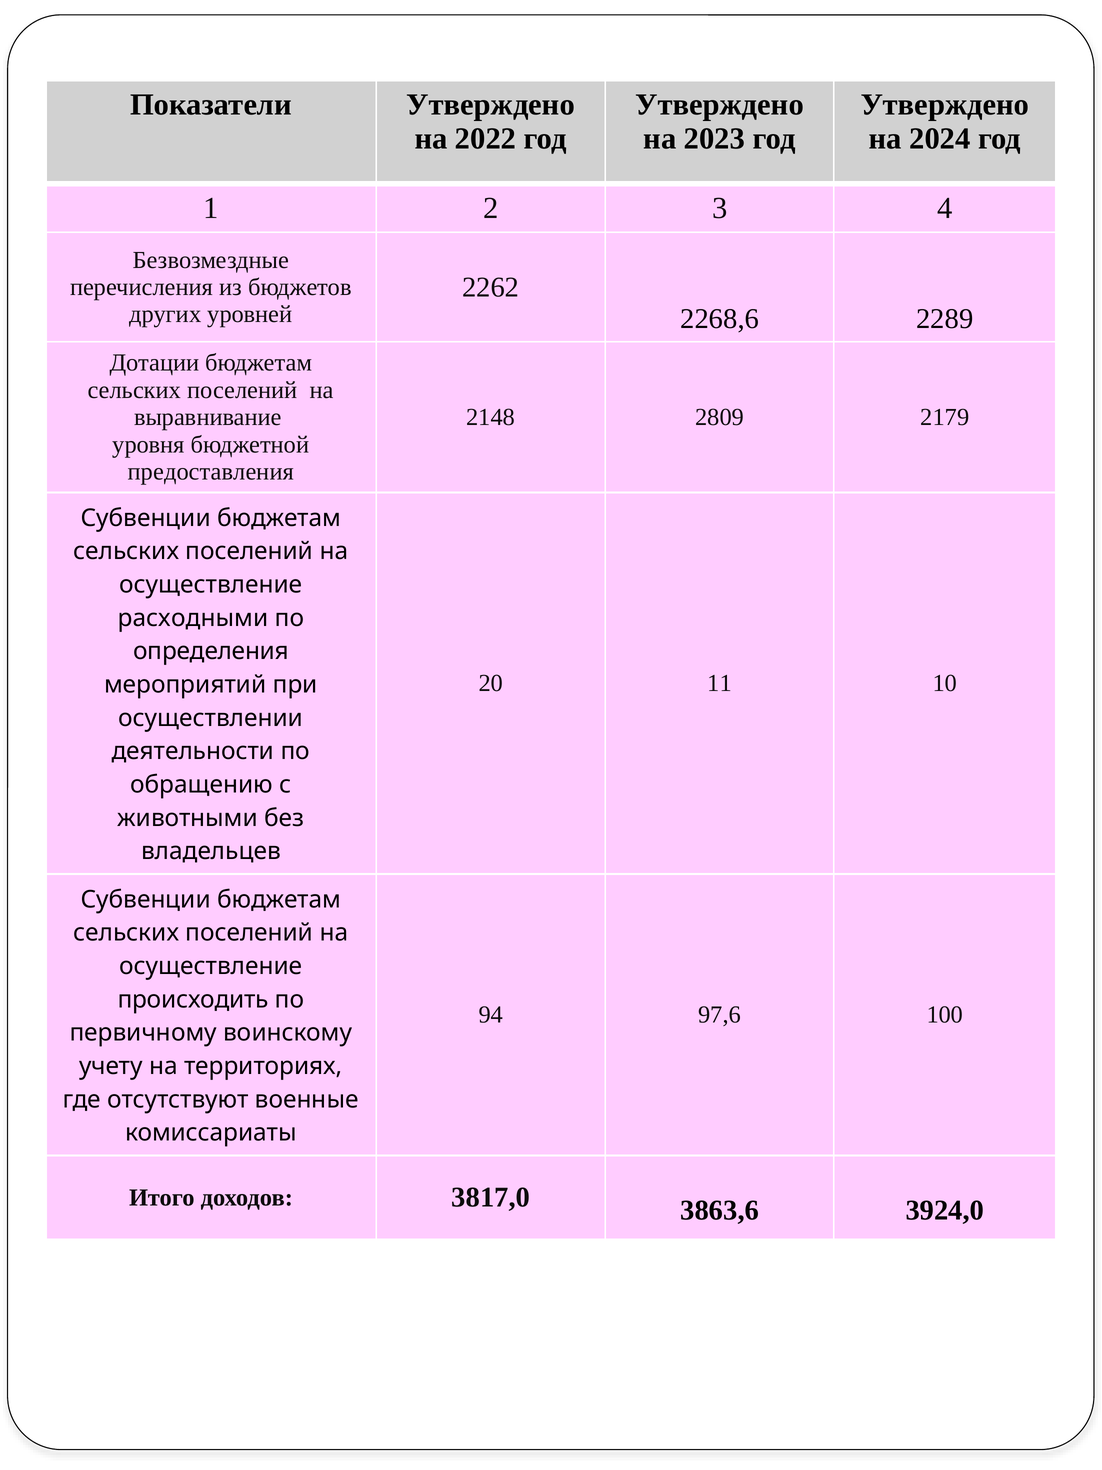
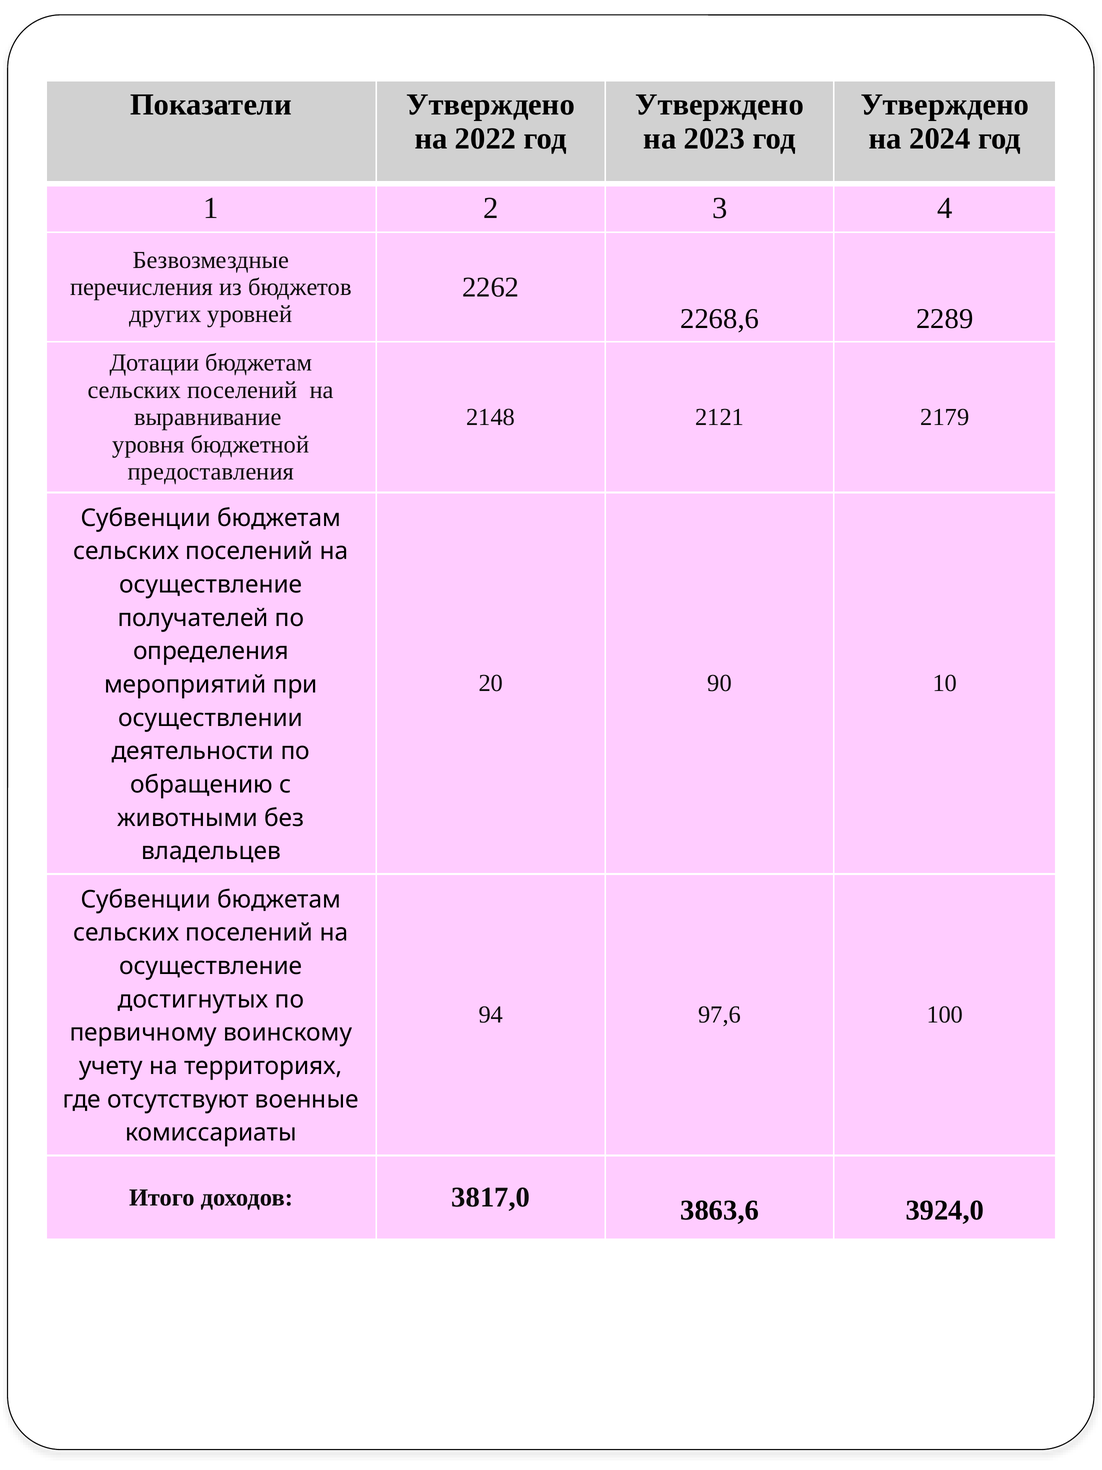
2809: 2809 -> 2121 (720, 417)
расходными: расходными -> получателей (193, 618)
11: 11 -> 90 (720, 683)
происходить: происходить -> достигнутых (193, 999)
